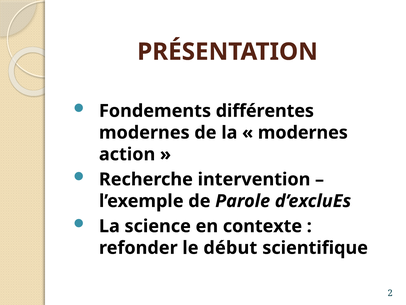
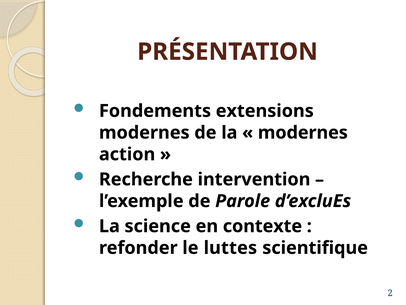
différentes: différentes -> extensions (265, 111)
début: début -> luttes (230, 247)
